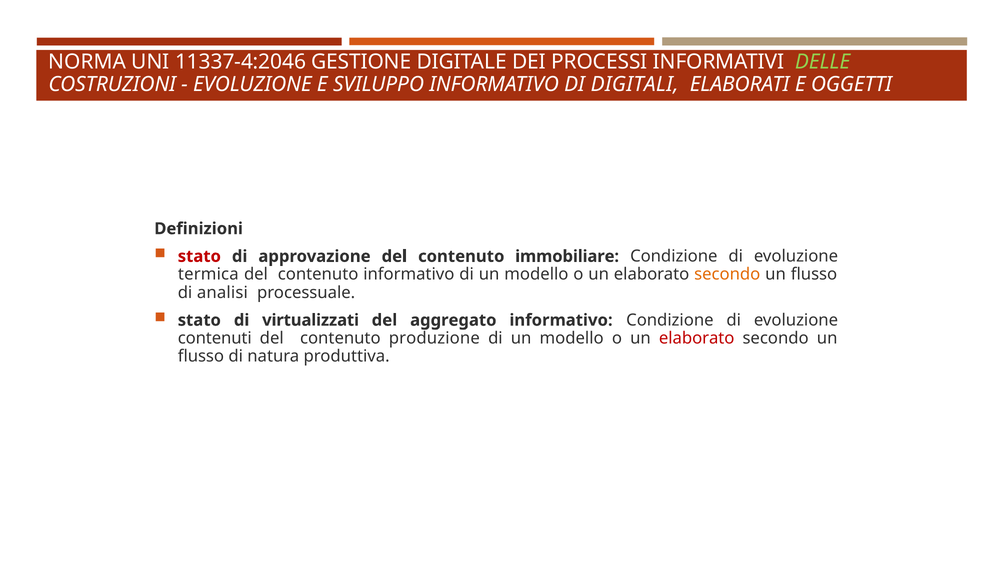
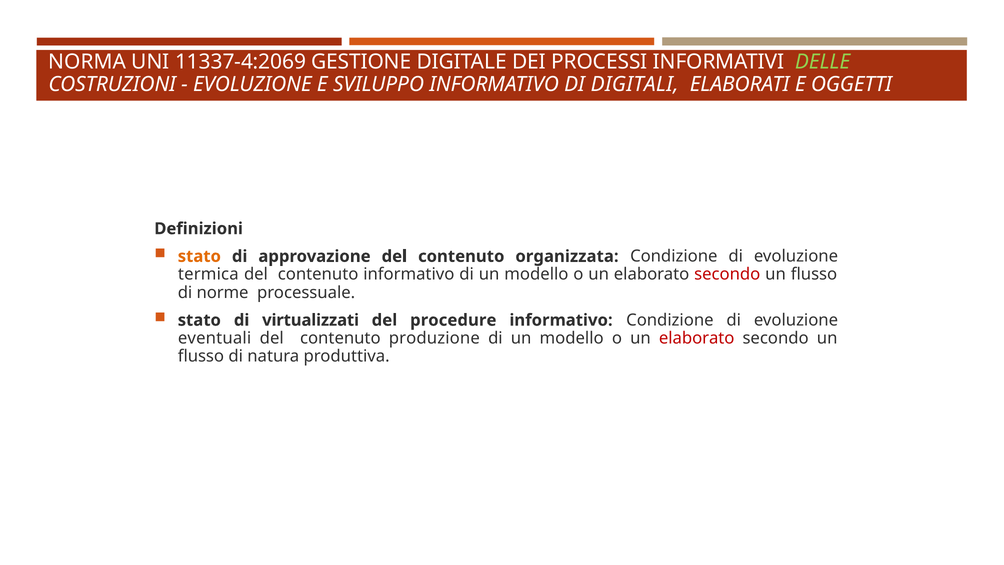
11337-4:2046: 11337-4:2046 -> 11337-4:2069 (241, 62)
stato colour: red -> orange (199, 256)
immobiliare: immobiliare -> organizzata (567, 256)
secondo colour: orange -> red (727, 274)
analisi: analisi -> norme (223, 292)
aggregato: aggregato -> procedure (453, 320)
contenuti: contenuti -> eventuali (215, 338)
